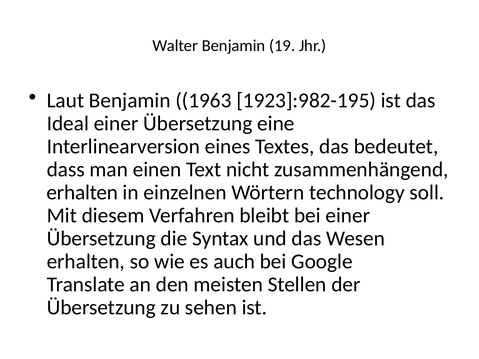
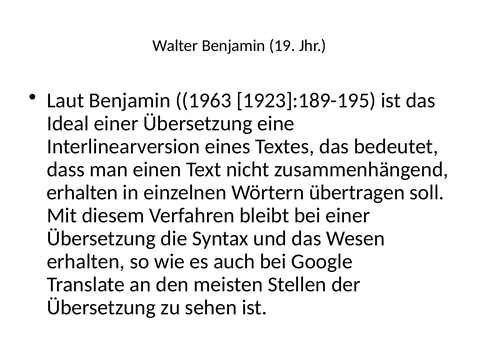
1923]:982-195: 1923]:982-195 -> 1923]:189-195 (306, 100)
technology: technology -> übertragen (357, 193)
